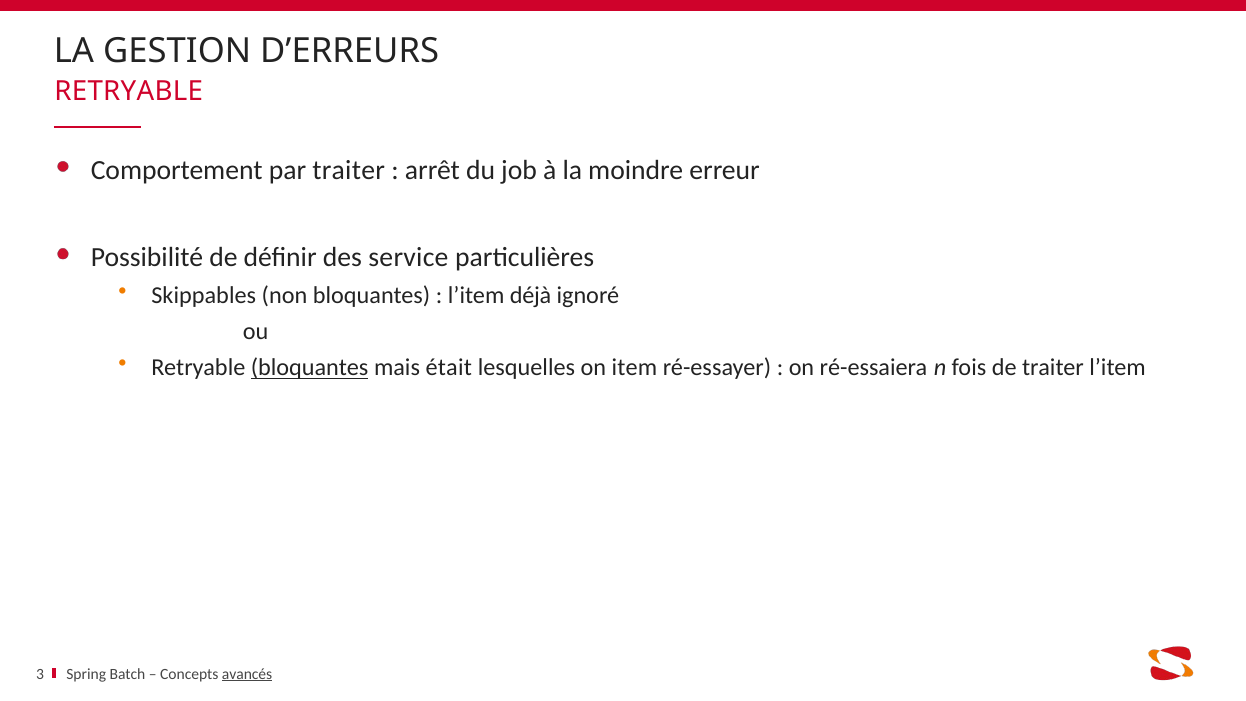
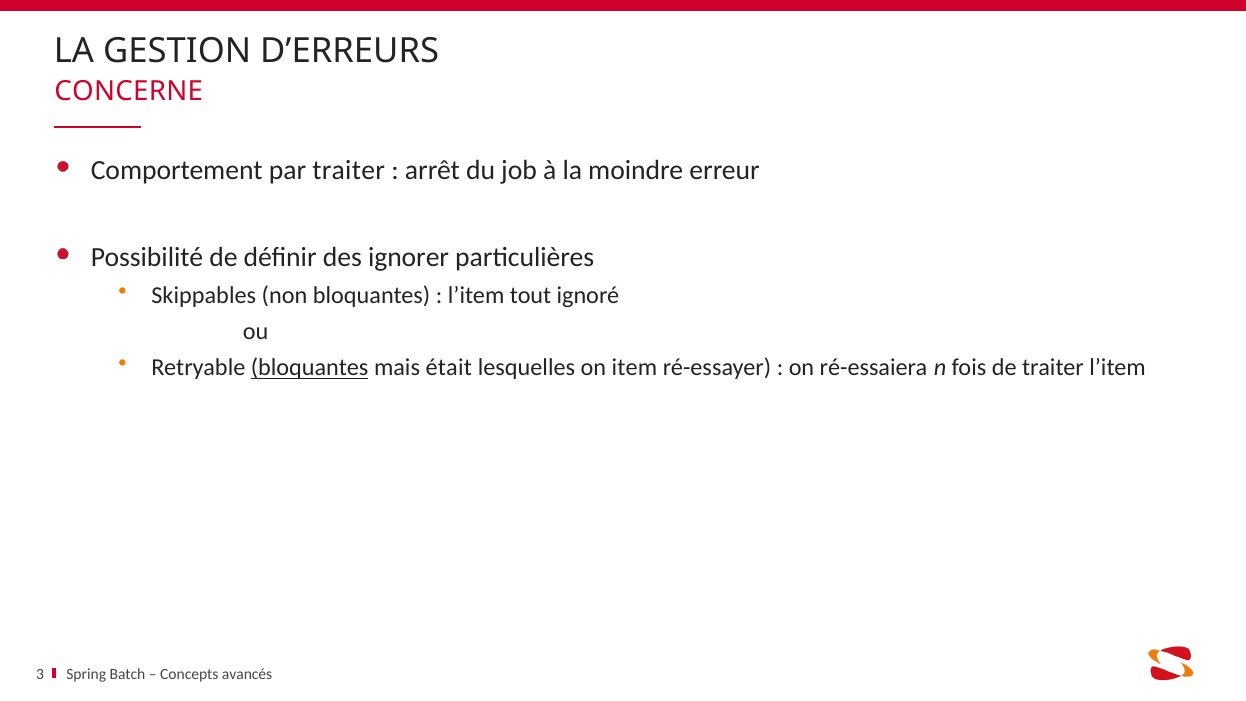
RETRYABLE: RETRYABLE -> CONCERNE (129, 91)
service: service -> ignorer (409, 257)
déjà: déjà -> tout (531, 295)
avancés underline: present -> none (247, 674)
